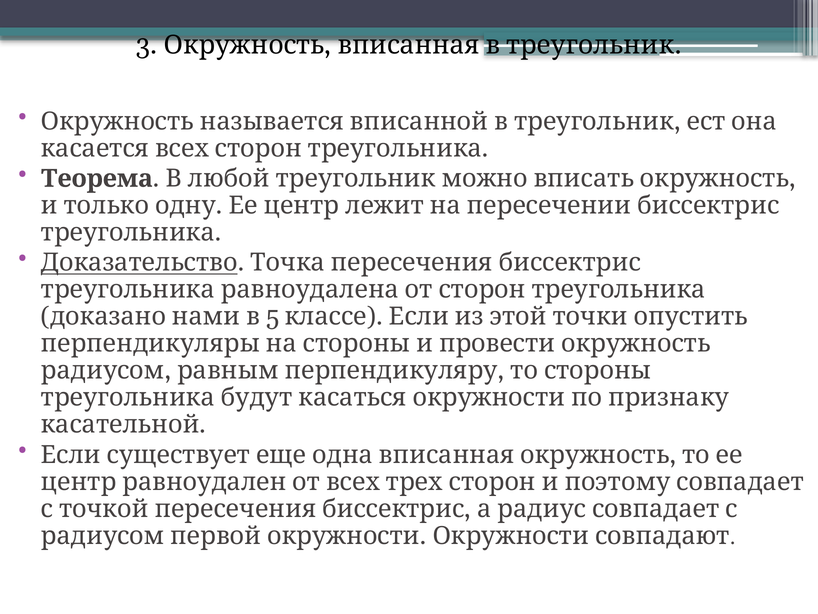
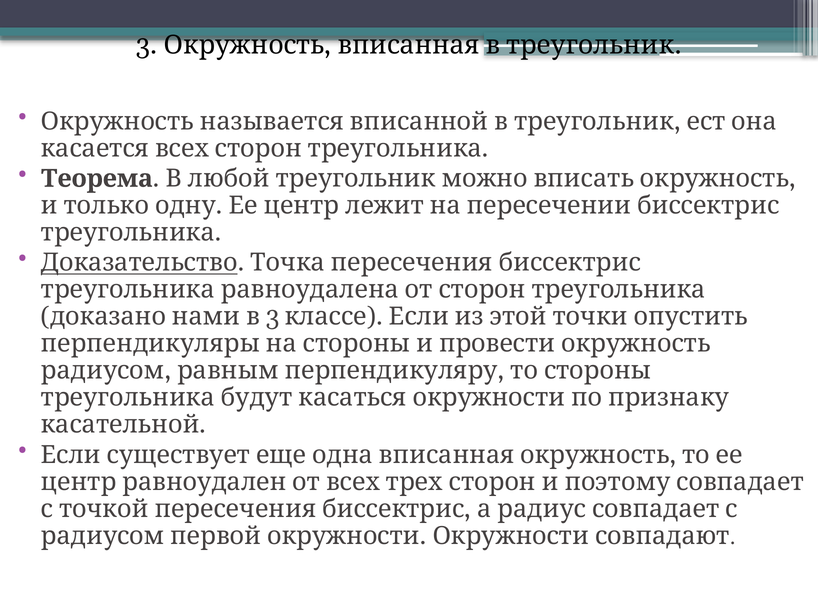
5: 5 -> 3 (273, 316)
